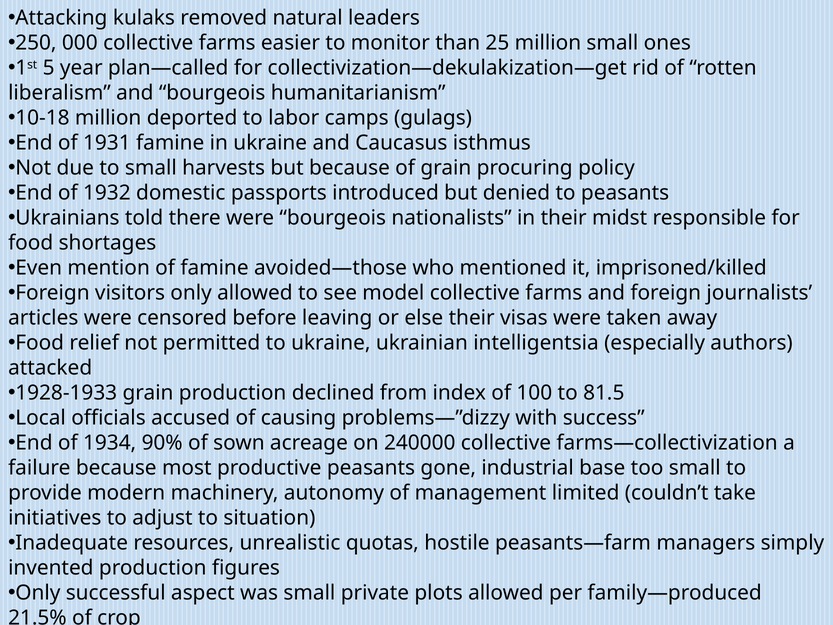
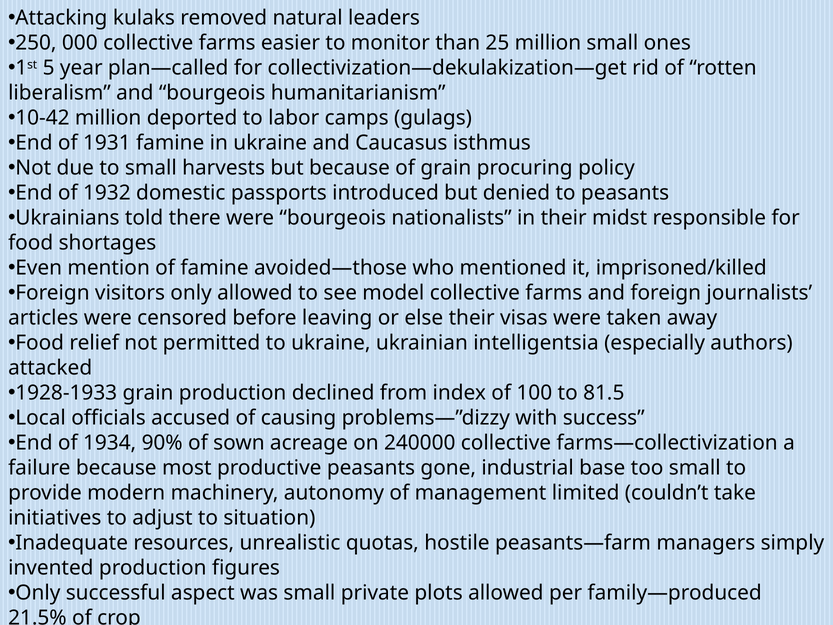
10-18: 10-18 -> 10-42 (42, 118)
